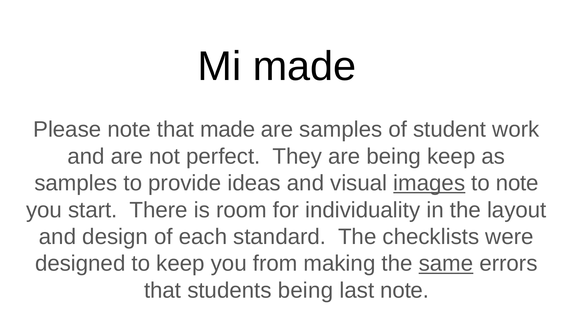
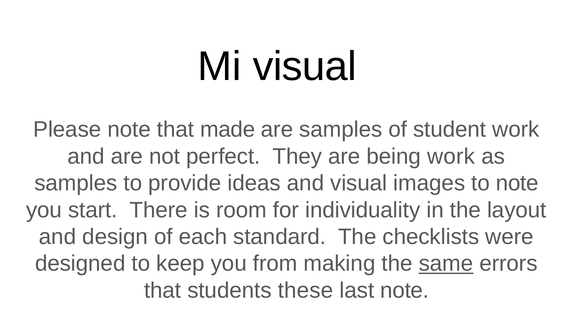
Mi made: made -> visual (305, 66)
being keep: keep -> work (451, 156)
images underline: present -> none (429, 183)
students being: being -> these (305, 290)
